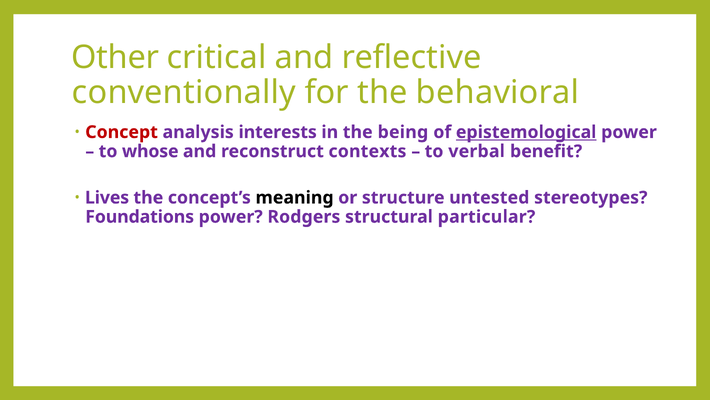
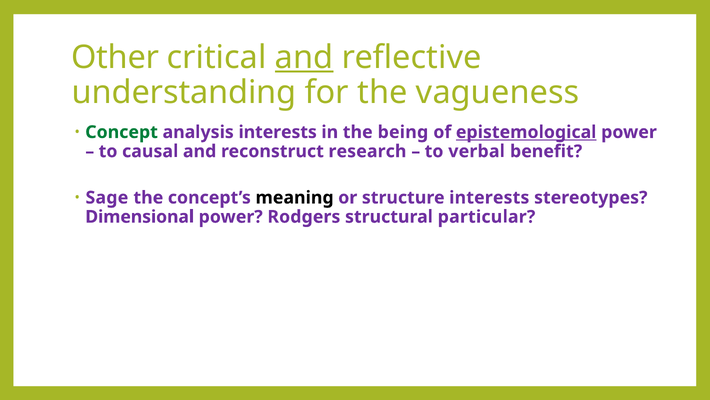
and underline: none -> present (304, 57)
conventionally: conventionally -> understanding (184, 92)
behavioral: behavioral -> vagueness (498, 92)
Concept colour: red -> green (122, 132)
whose: whose -> causal (150, 151)
contexts: contexts -> research (367, 151)
Lives: Lives -> Sage (107, 197)
structure untested: untested -> interests (489, 197)
Foundations: Foundations -> Dimensional (140, 217)
